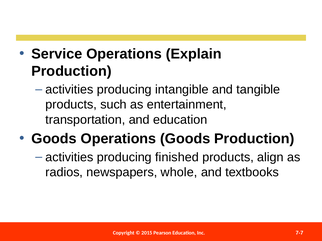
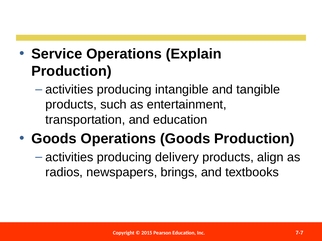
finished: finished -> delivery (177, 157)
whole: whole -> brings (179, 172)
